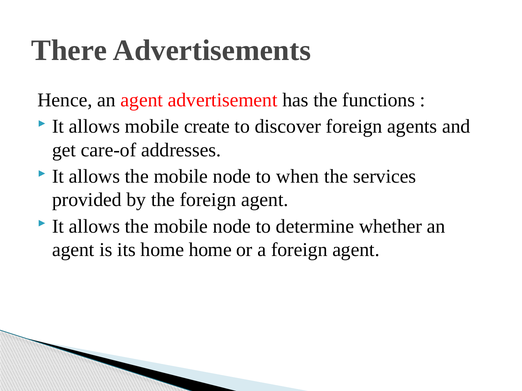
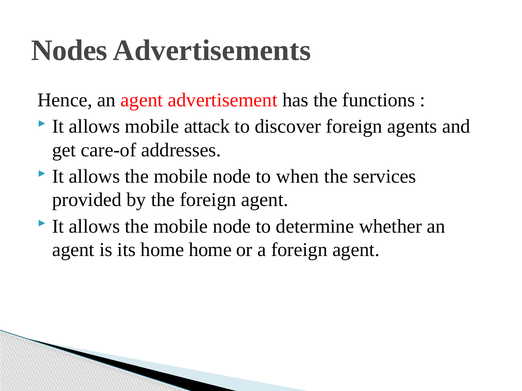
There: There -> Nodes (69, 50)
create: create -> attack (207, 127)
